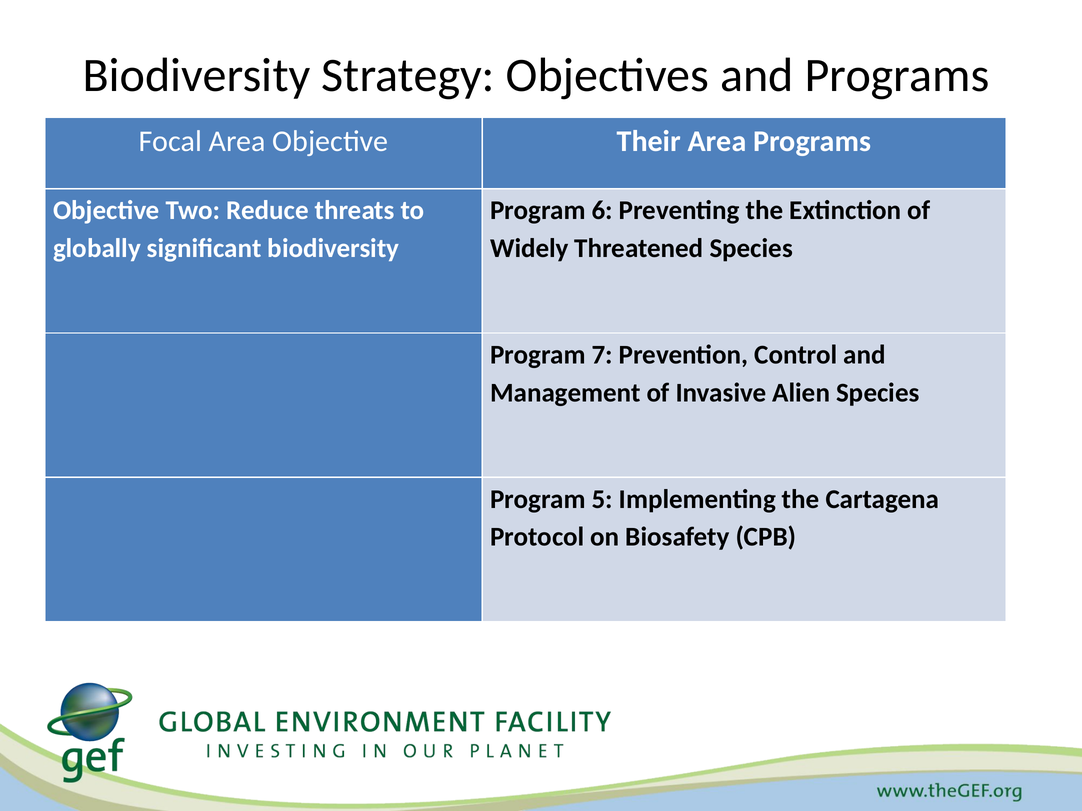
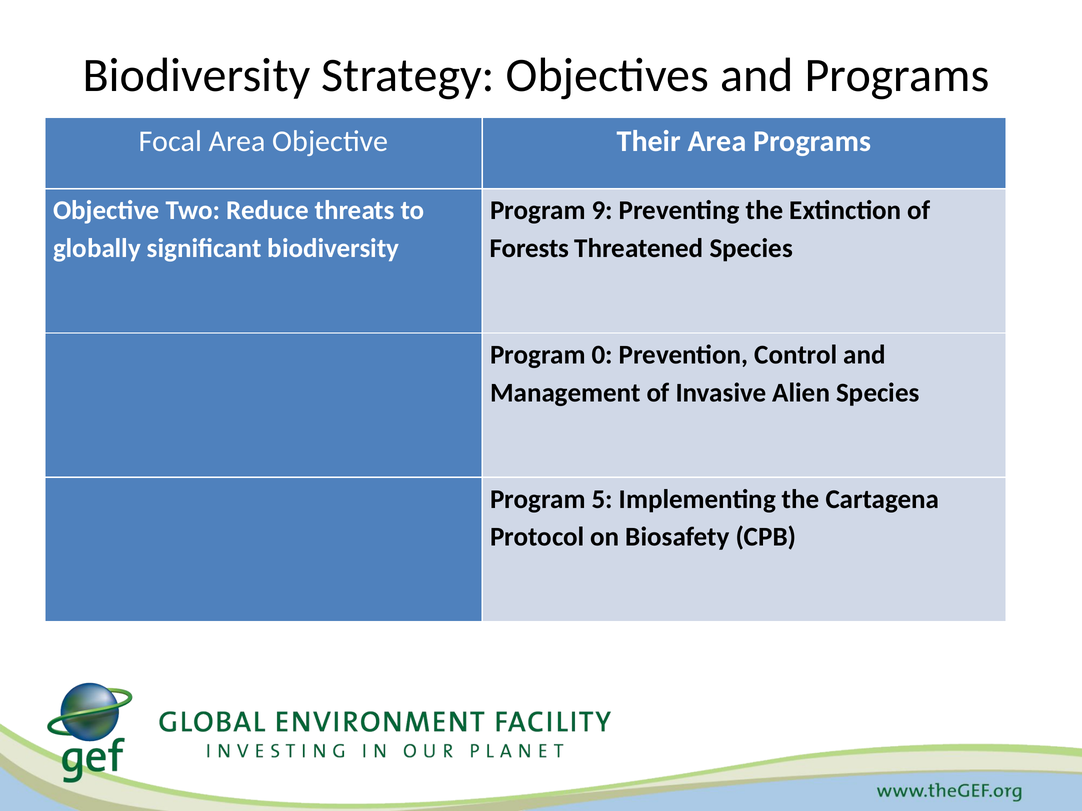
6: 6 -> 9 (602, 211)
Widely: Widely -> Forests (529, 248)
7: 7 -> 0 (602, 355)
